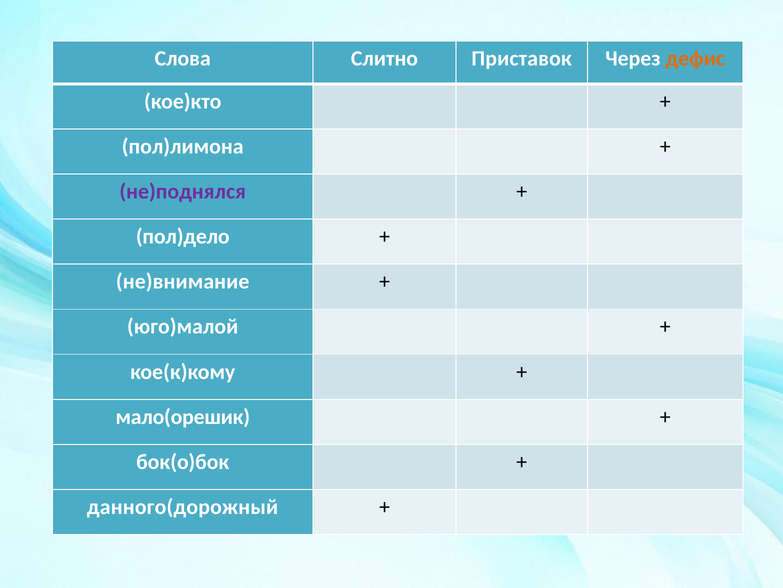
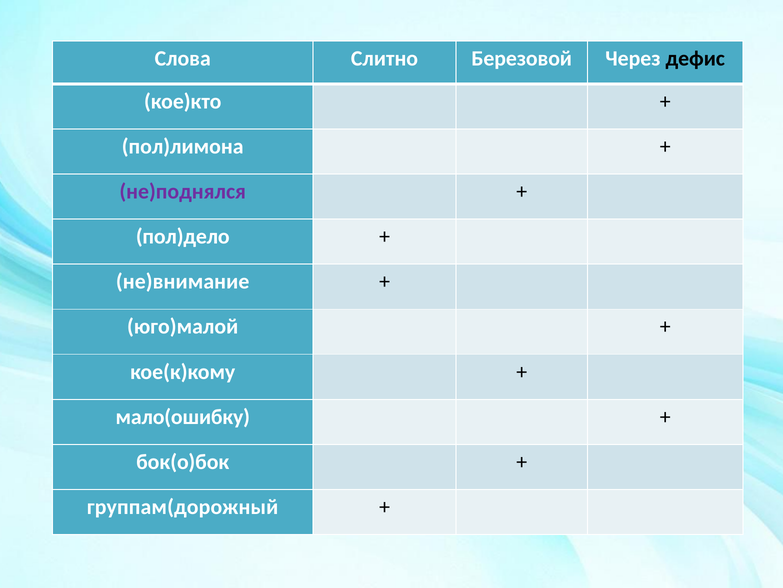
Приставок: Приставок -> Березовой (522, 58)
дефис colour: orange -> black (695, 58)
мало(орешик: мало(орешик -> мало(ошибку (183, 416)
данного(дорожный: данного(дорожный -> группам(дорожный (183, 506)
